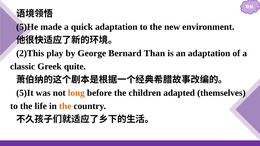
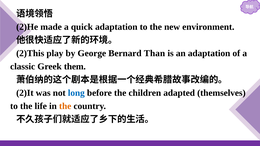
5)He: 5)He -> 2)He (27, 27)
quite: quite -> them (75, 67)
5)It: 5)It -> 2)It (25, 93)
long colour: orange -> blue (76, 93)
